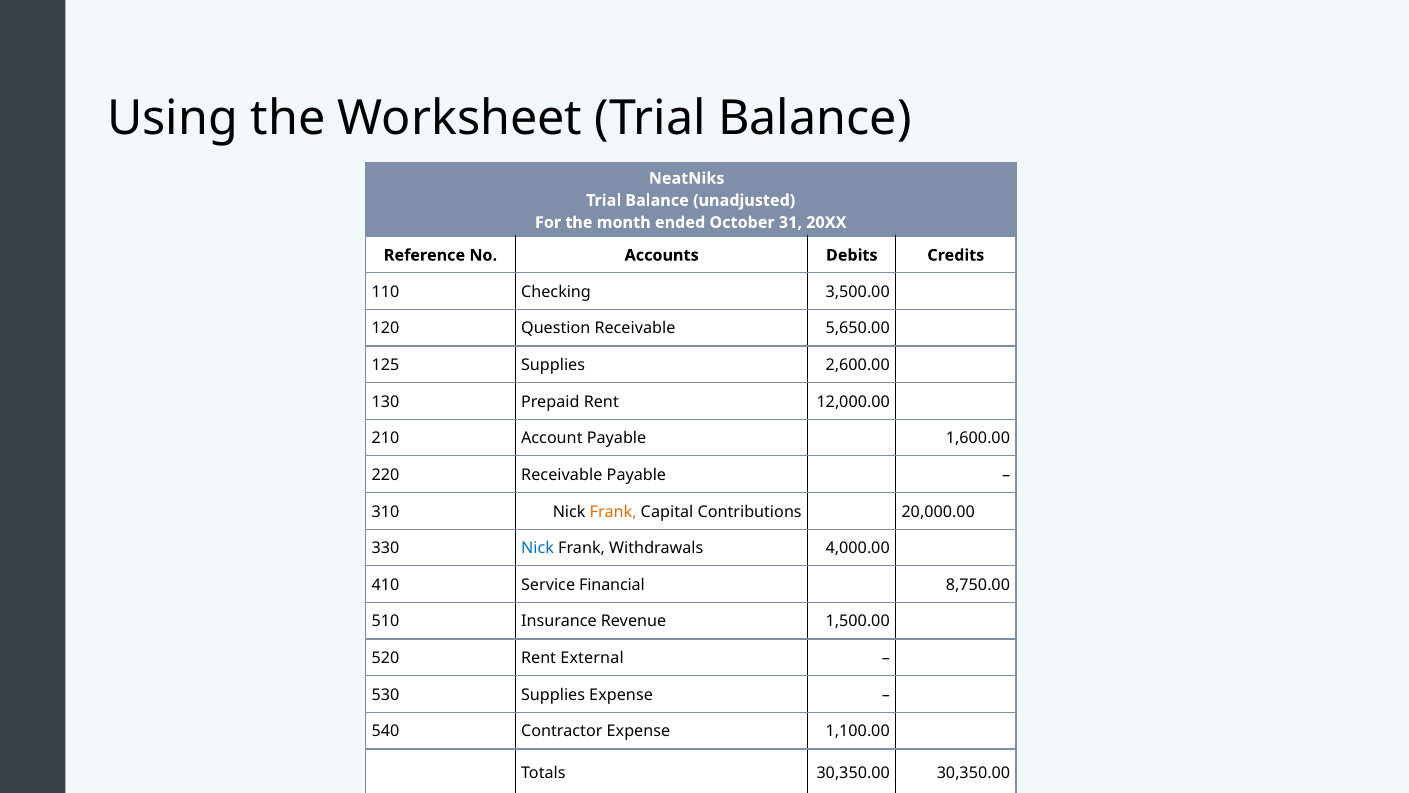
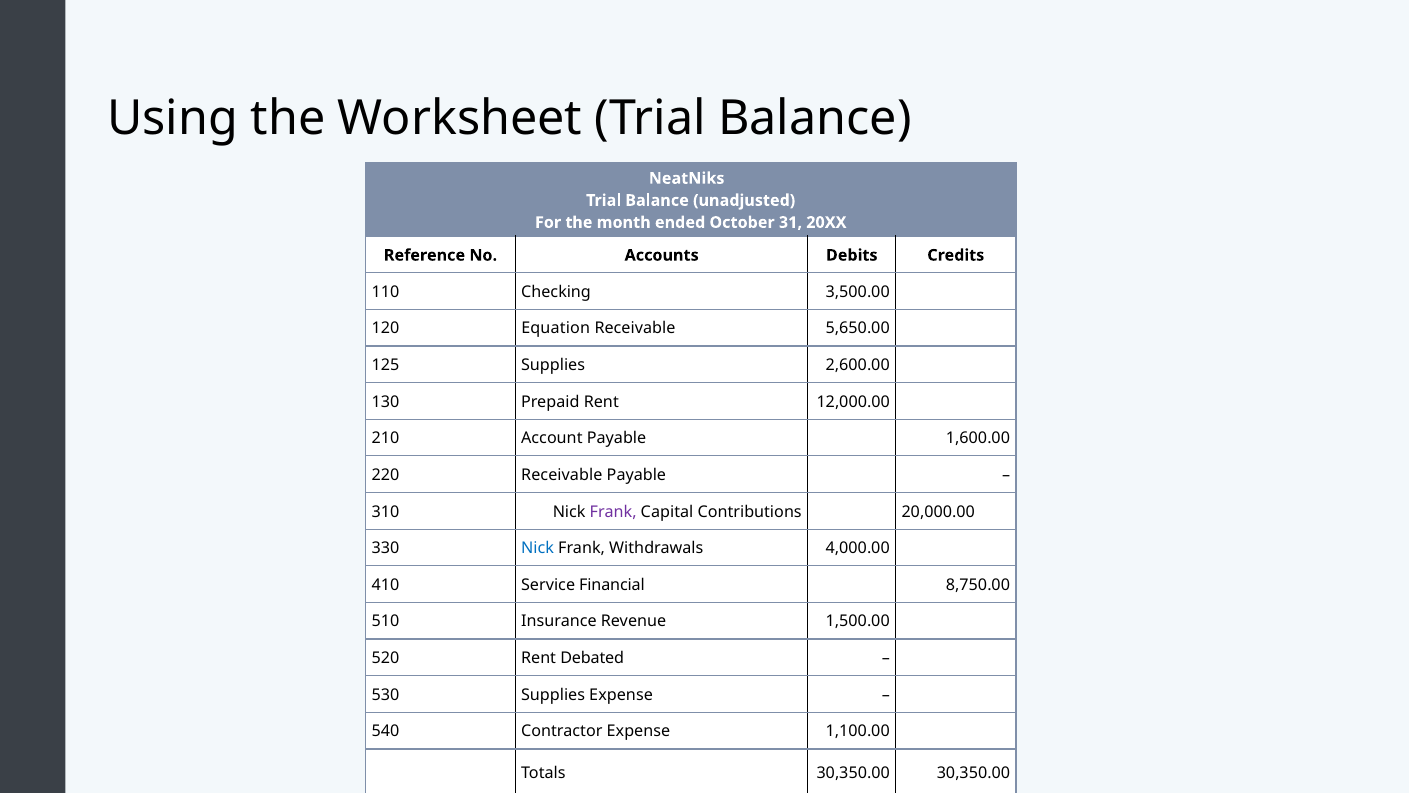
Question: Question -> Equation (556, 328)
Frank colour: orange -> purple (613, 511)
External: External -> Debated (592, 658)
